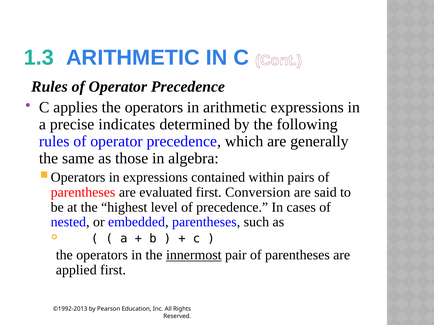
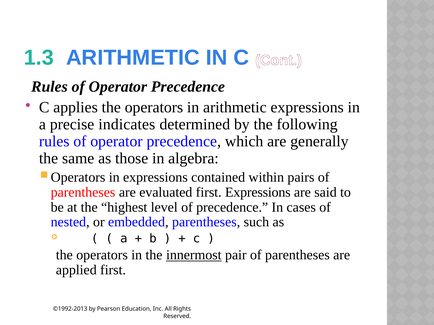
first Conversion: Conversion -> Expressions (258, 192)
